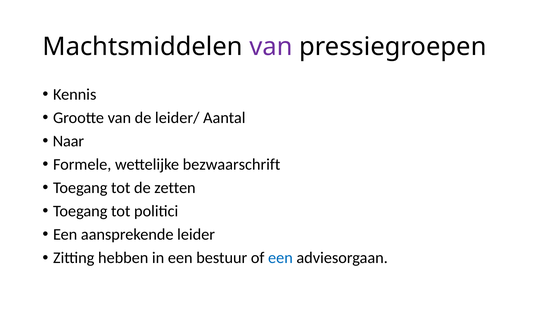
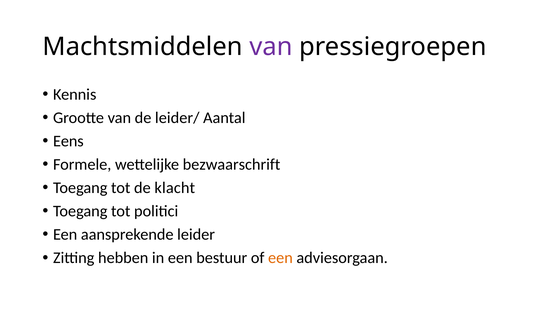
Naar: Naar -> Eens (68, 141)
zetten: zetten -> klacht (175, 188)
een colour: blue -> orange (280, 258)
